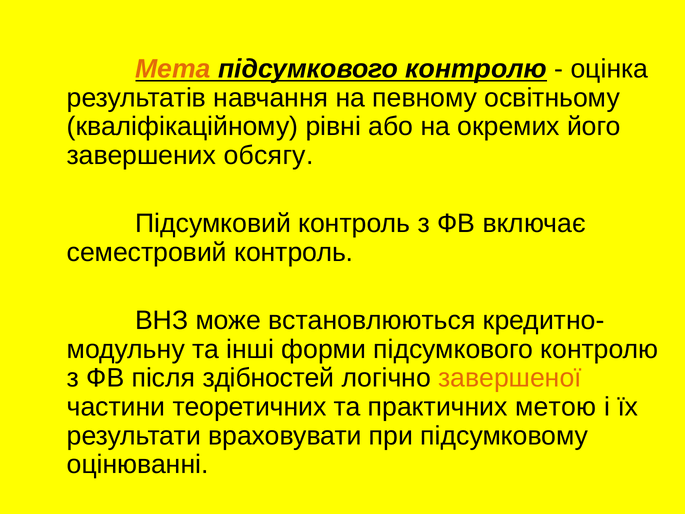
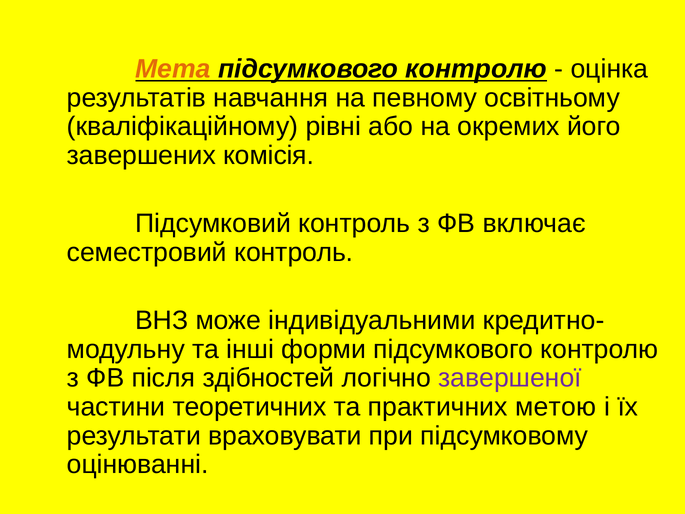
обсягу: обсягу -> комісія (269, 155)
встановлюються: встановлюються -> індивідуальними (372, 320)
завершеної colour: orange -> purple (510, 378)
